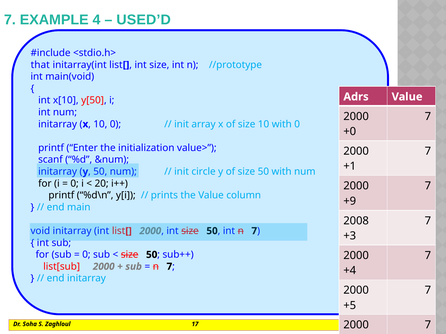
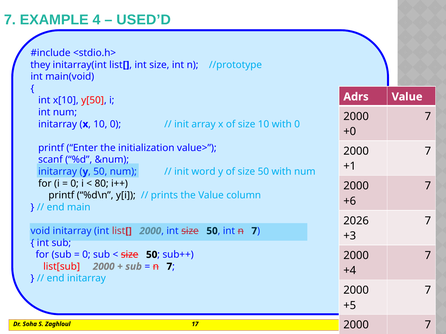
that: that -> they (40, 65)
circle: circle -> word (204, 172)
20: 20 -> 80 (102, 184)
+9: +9 -> +6 (350, 201)
2008: 2008 -> 2026 (356, 221)
